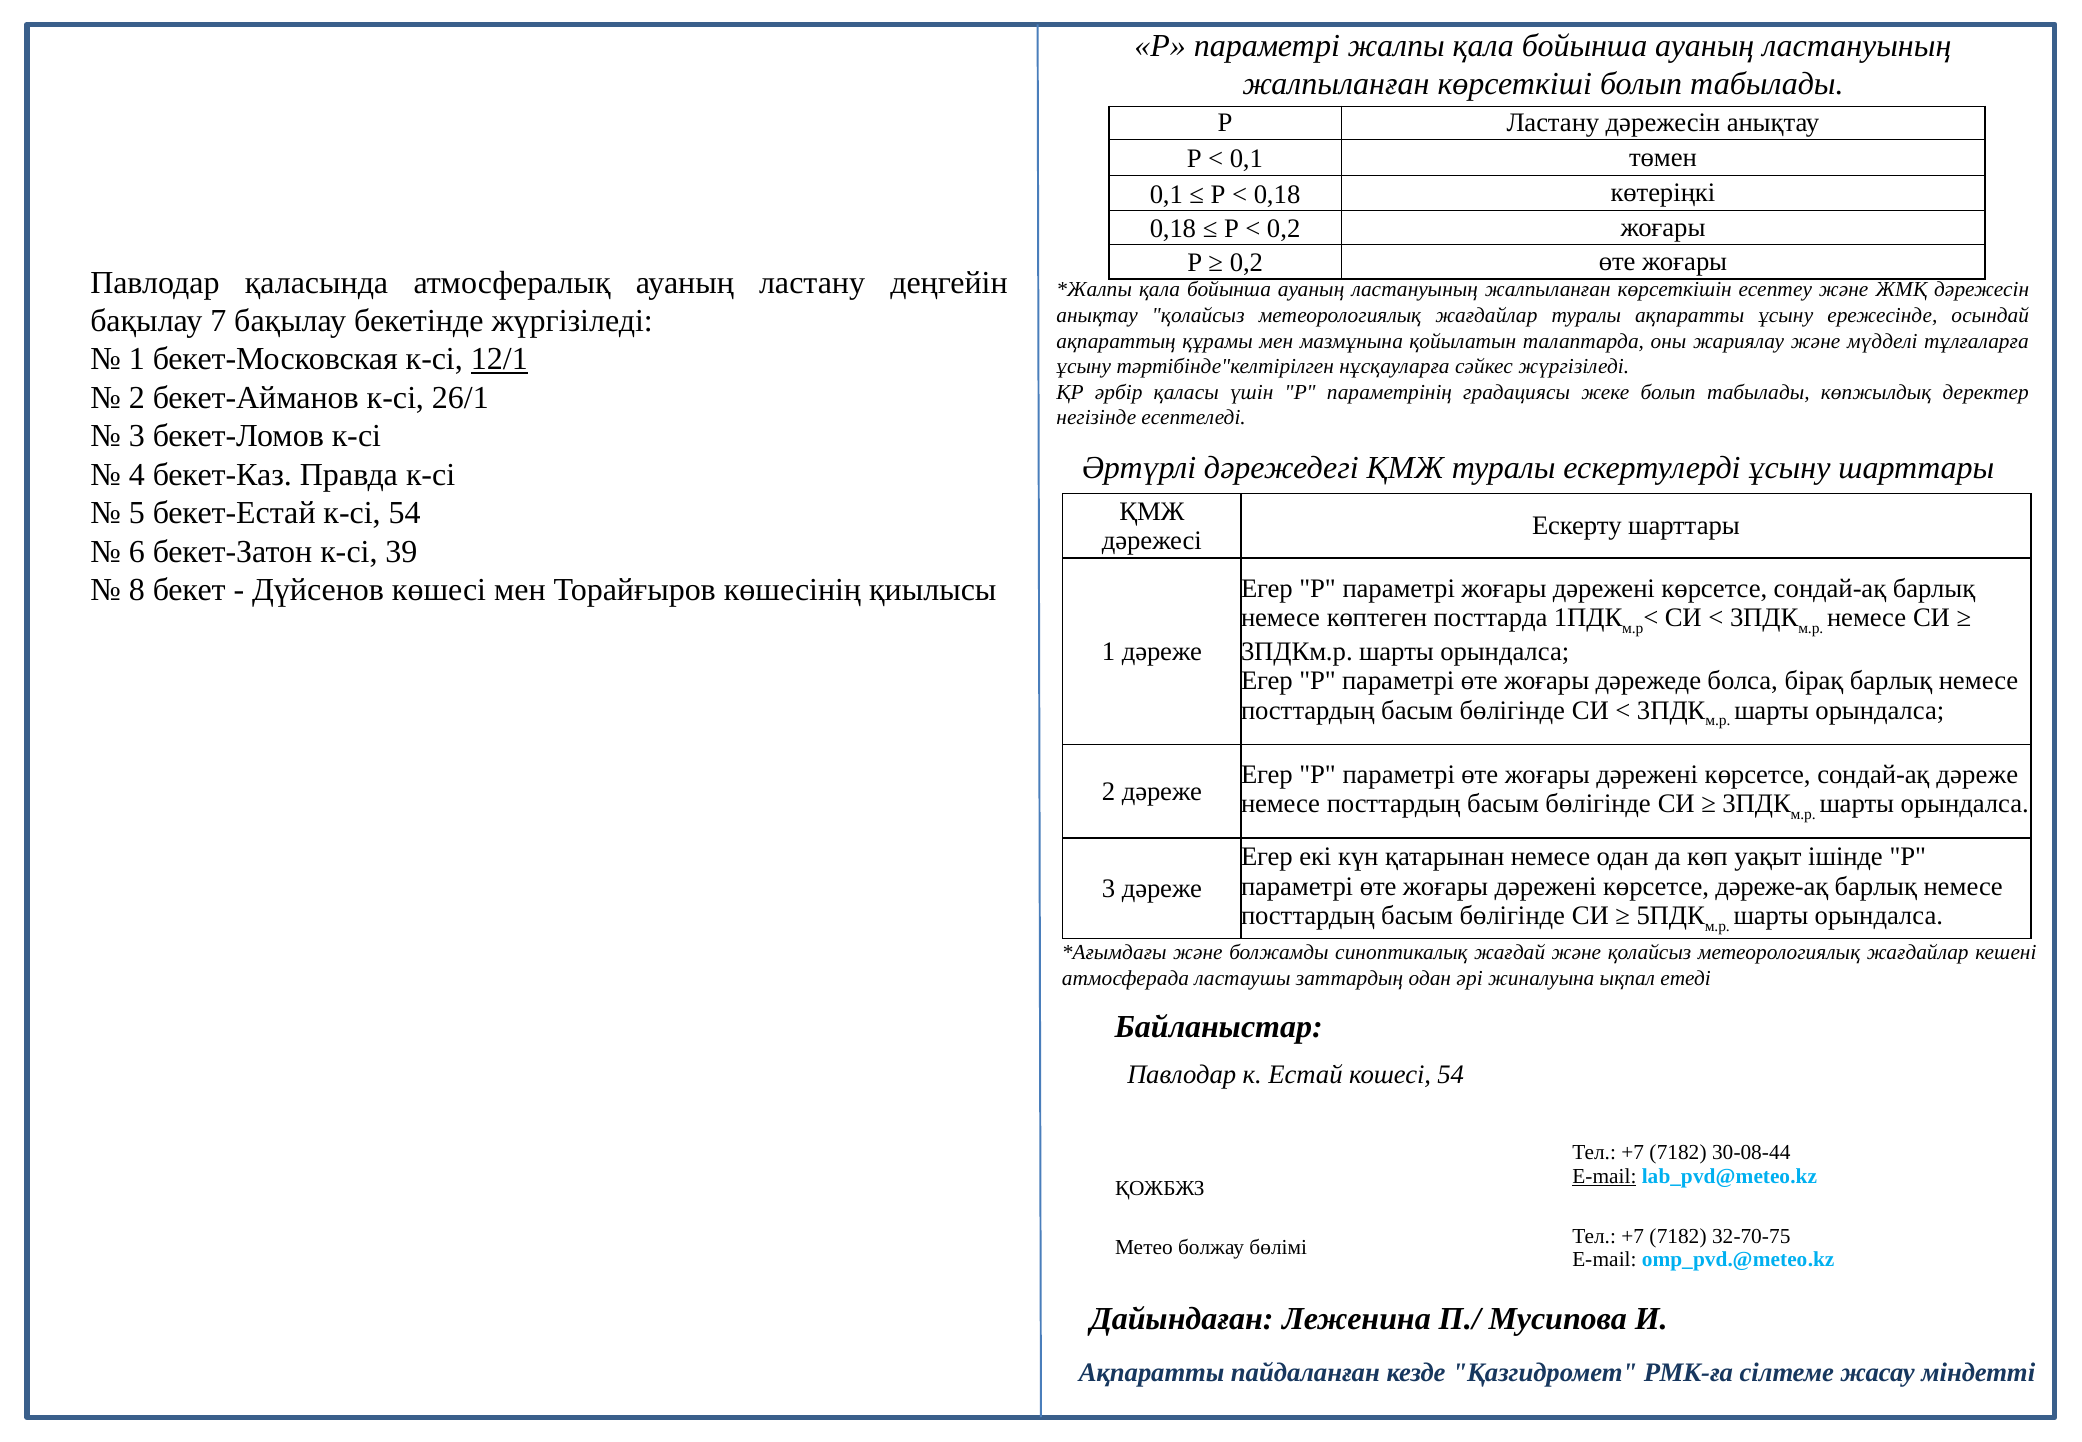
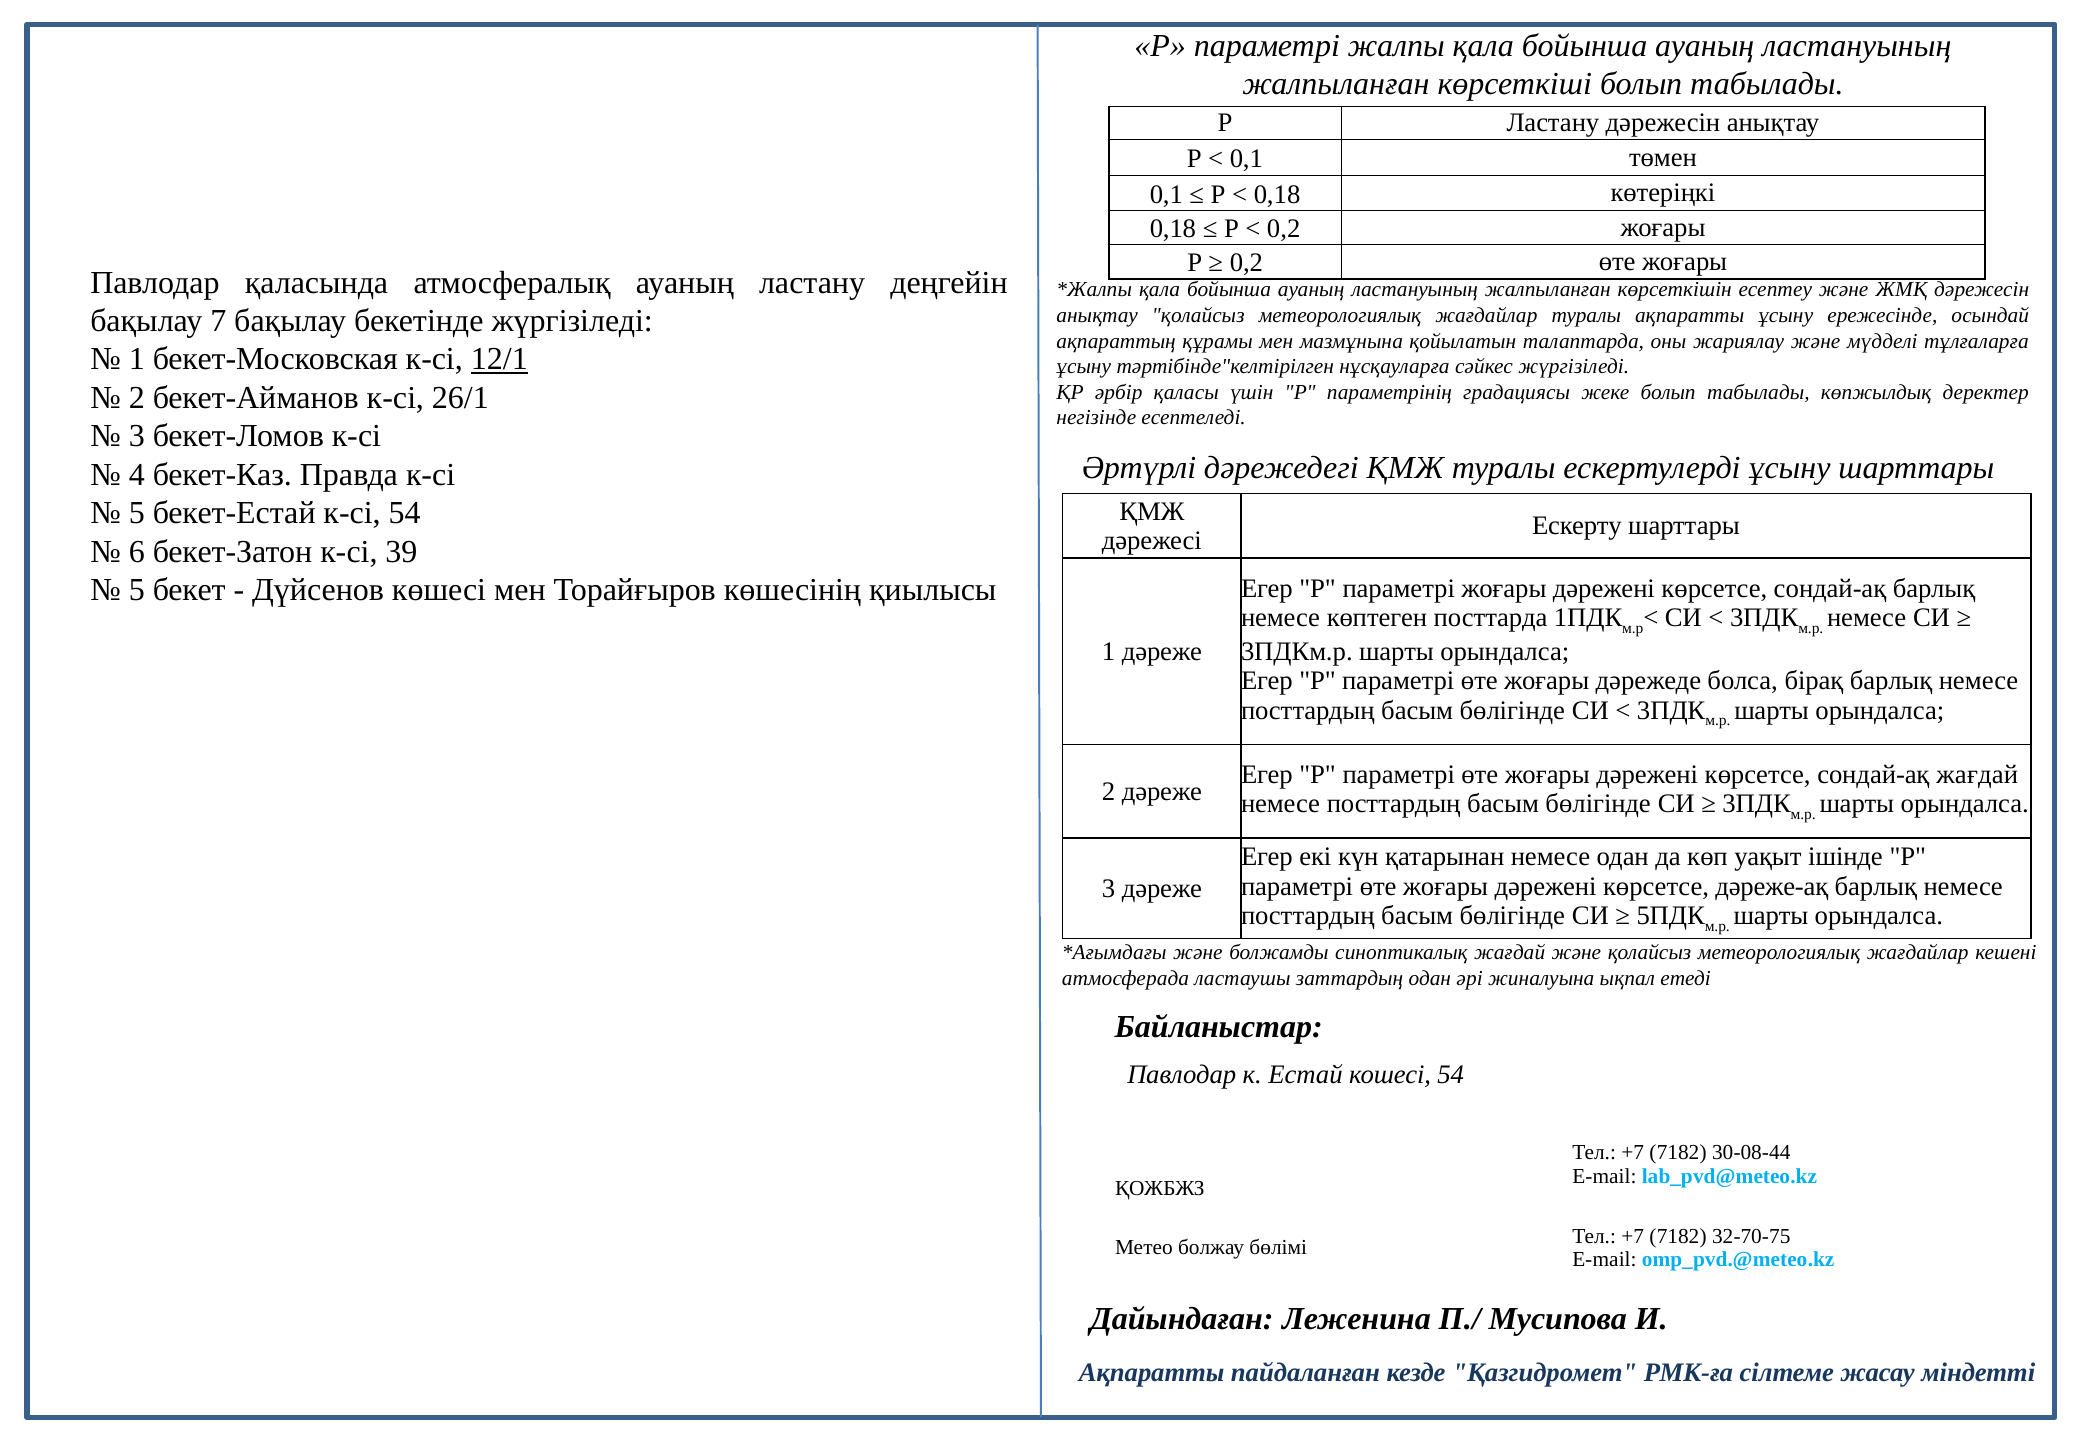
8: 8 -> 5 (137, 590)
сондай-ақ дәреже: дәреже -> жағдай (1977, 774)
E-mail underline: present -> none (1604, 1176)
